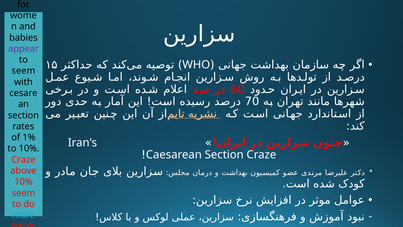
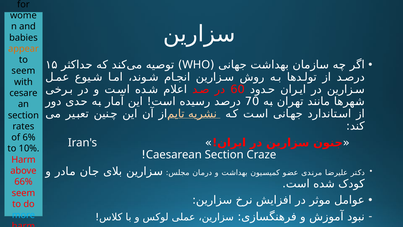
appear colour: purple -> orange (23, 49)
1%: 1% -> 6% (29, 137)
Craze: Craze -> Harm (23, 159)
10%: 10% -> 66% (23, 182)
